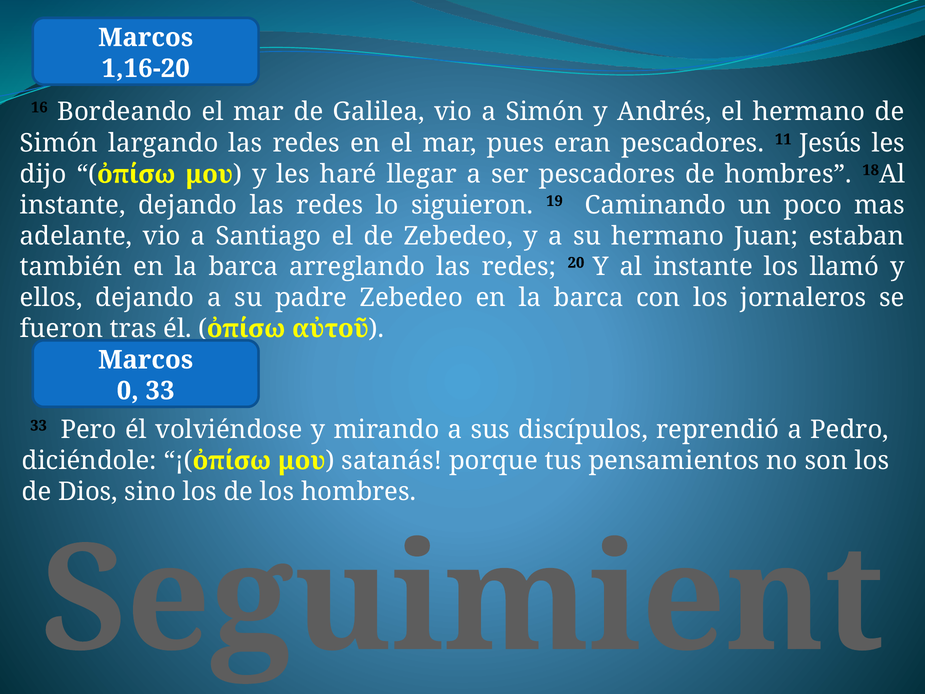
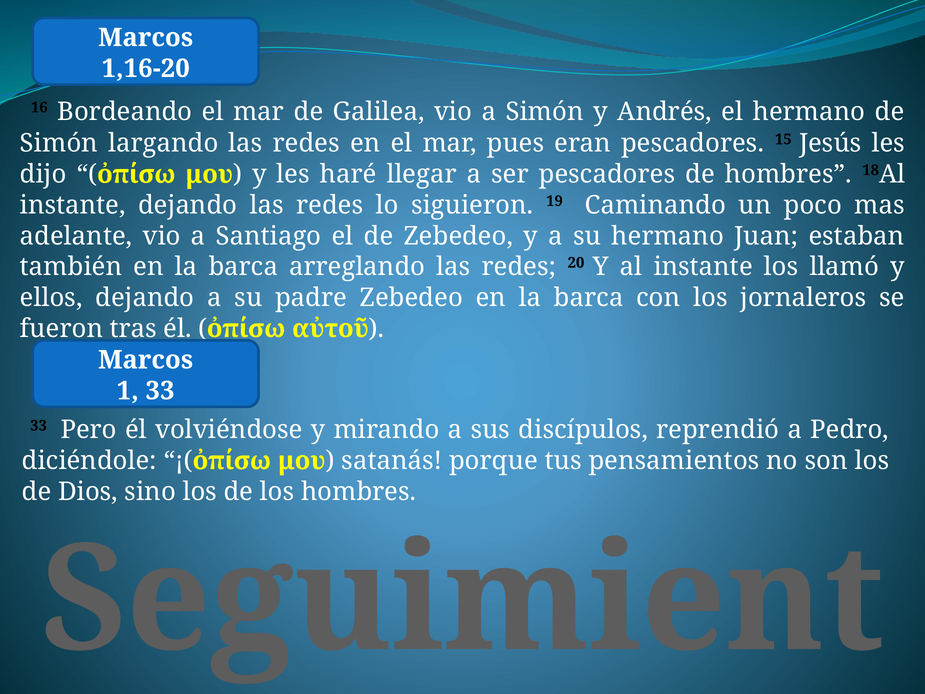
11: 11 -> 15 (783, 139)
0: 0 -> 1 (128, 391)
